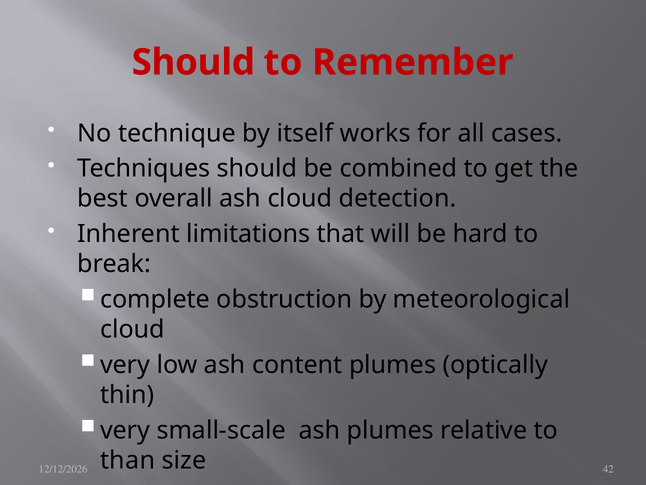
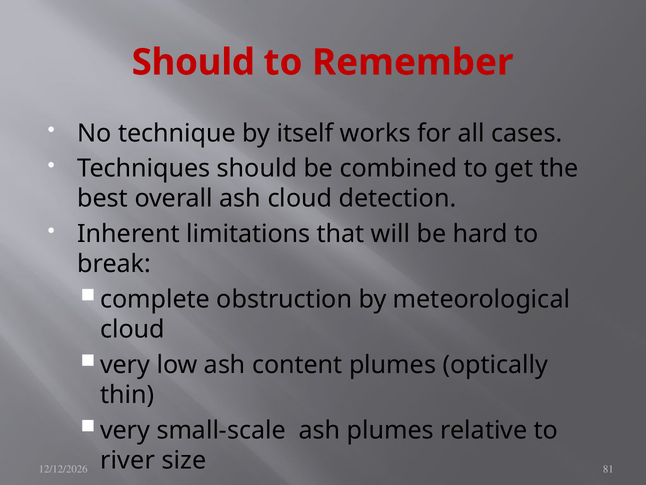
than: than -> river (128, 460)
42: 42 -> 81 (608, 469)
